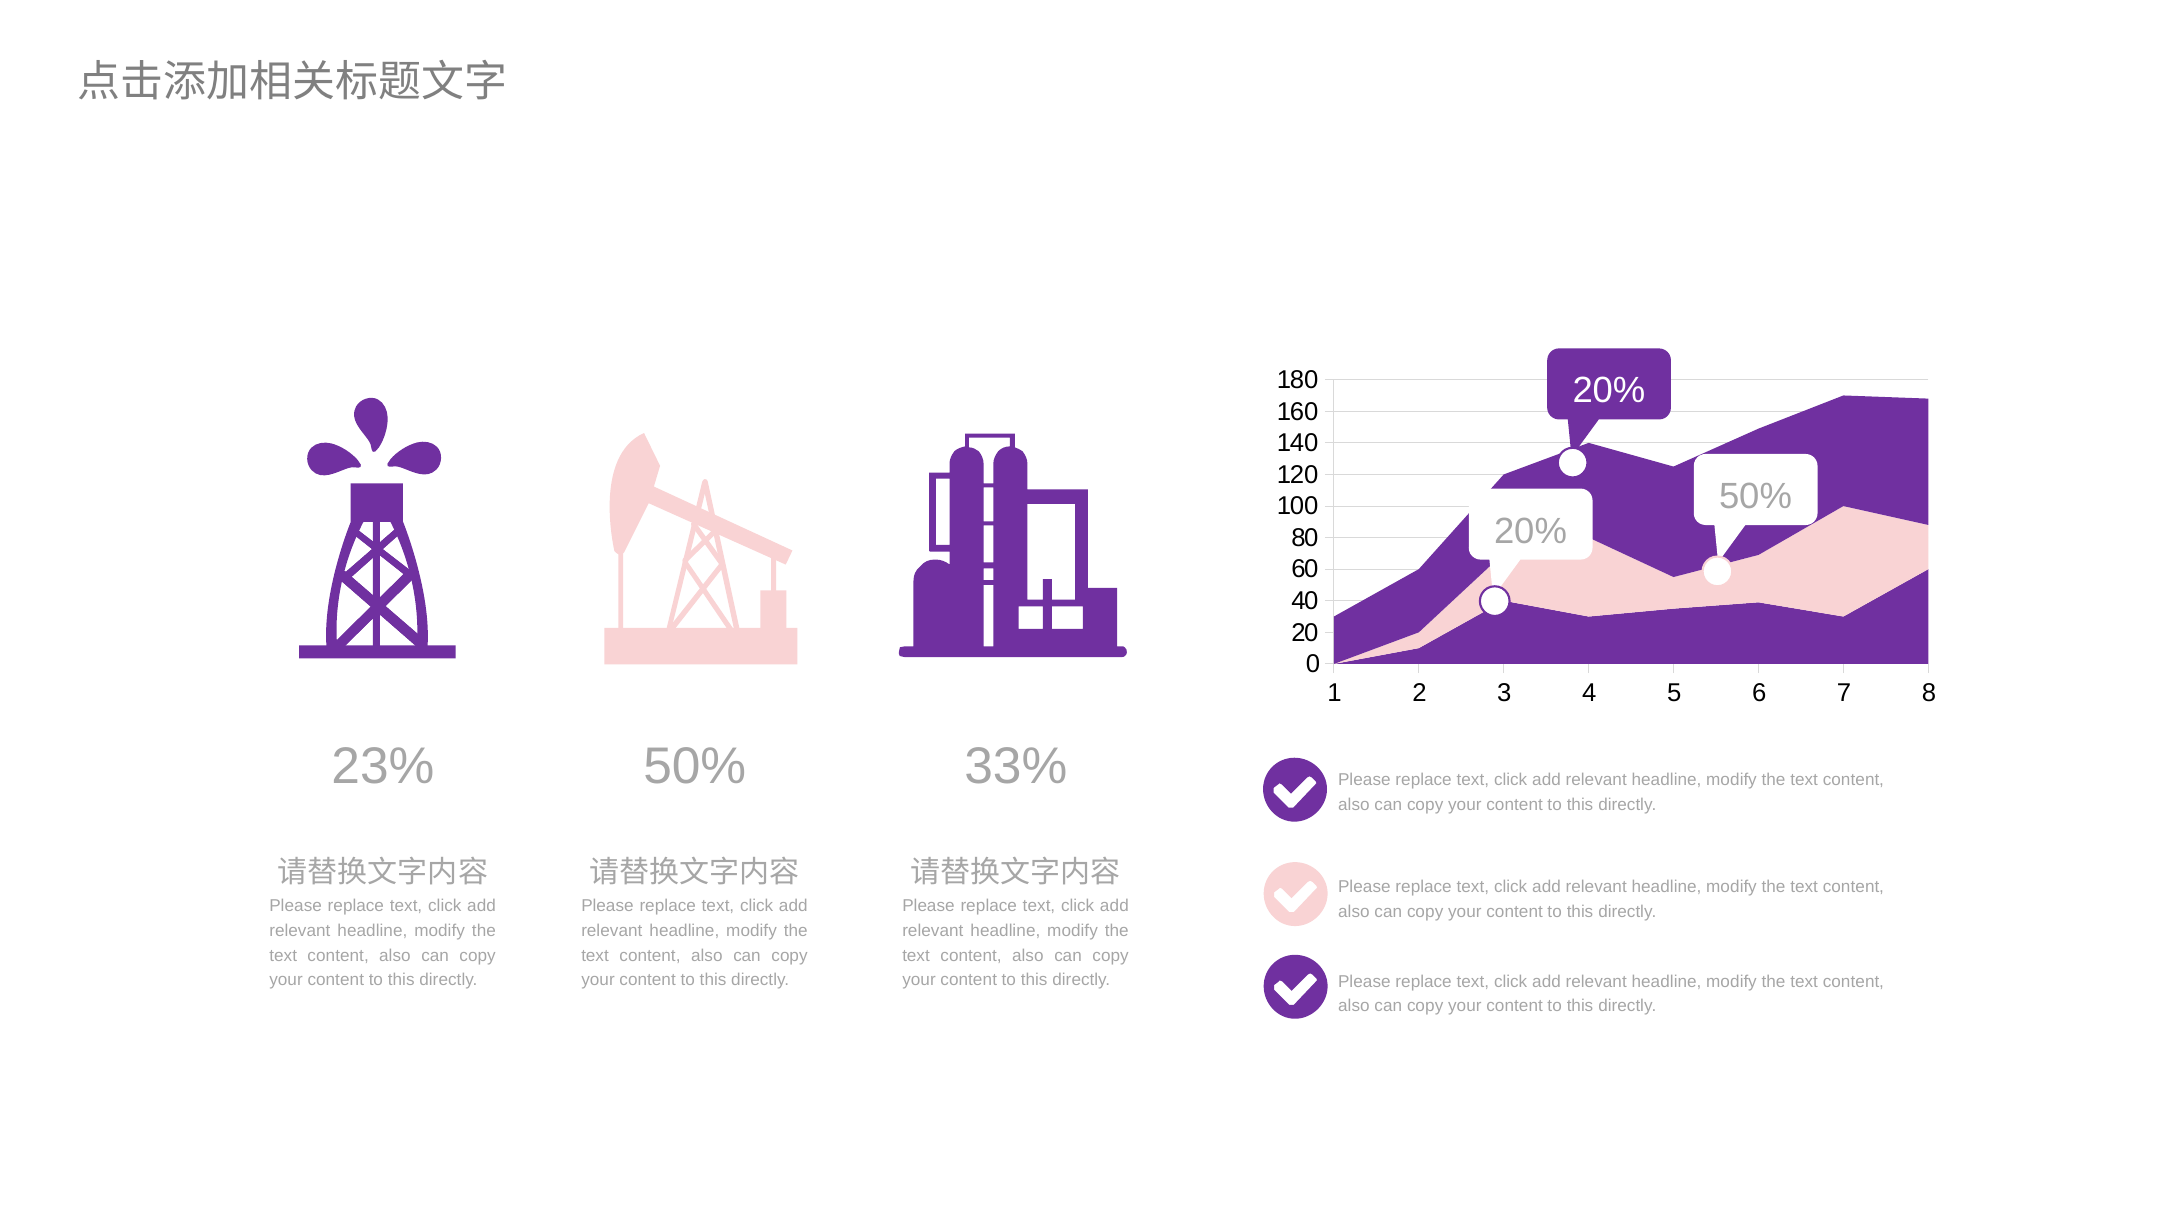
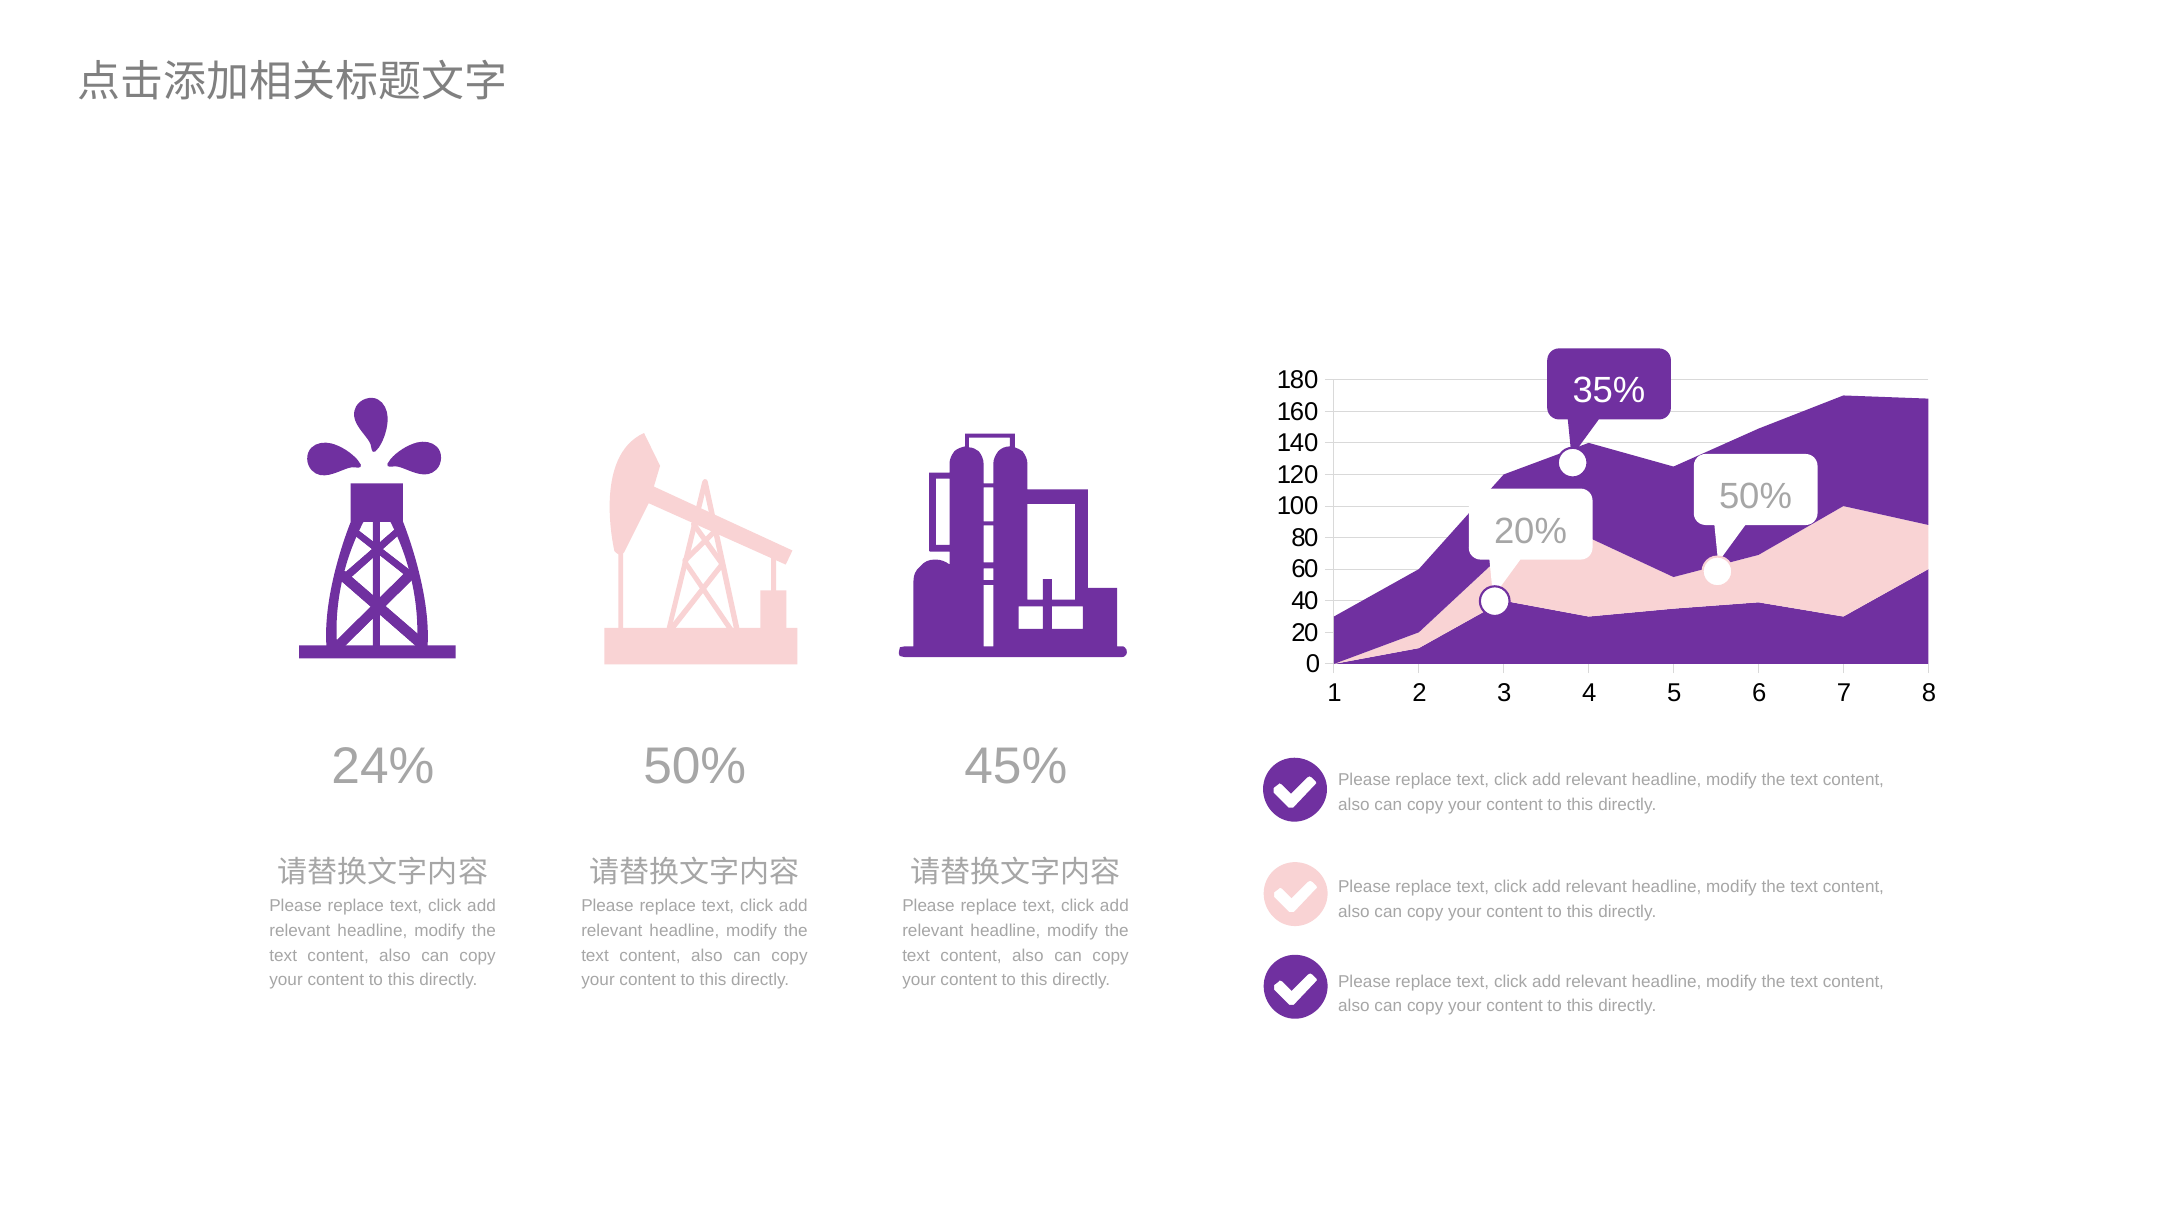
20%: 20% -> 35% (1609, 391)
23%: 23% -> 24% (383, 767)
33%: 33% -> 45% (1016, 767)
